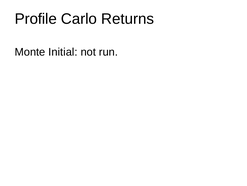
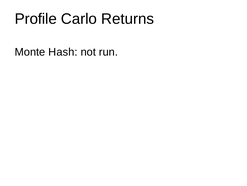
Initial: Initial -> Hash (63, 52)
